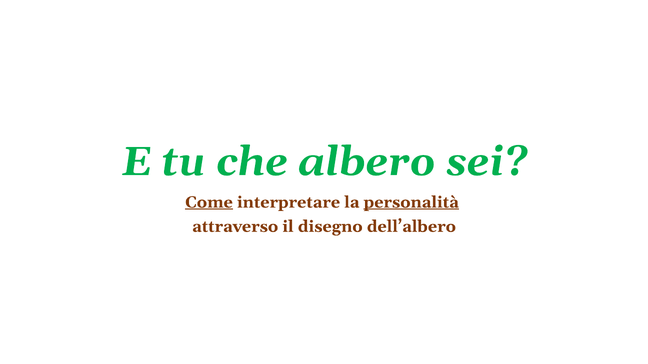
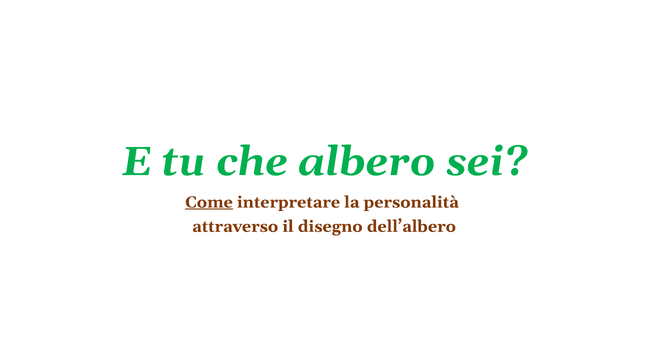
personalità underline: present -> none (411, 203)
